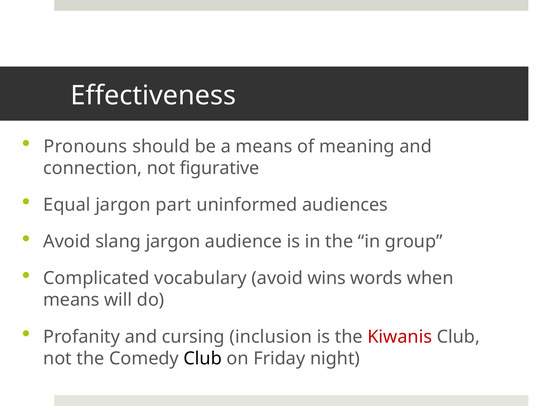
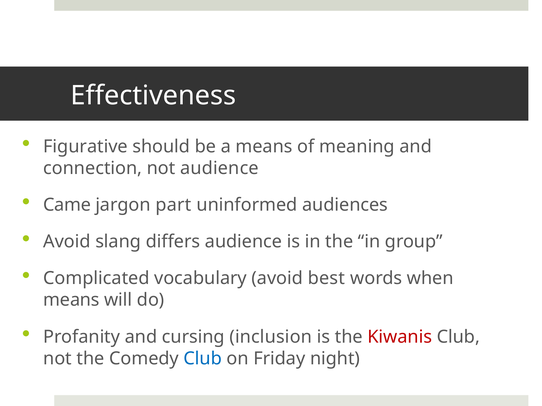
Pronouns: Pronouns -> Figurative (85, 147)
not figurative: figurative -> audience (219, 168)
Equal: Equal -> Came (67, 205)
slang jargon: jargon -> differs (173, 242)
wins: wins -> best (327, 279)
Club colour: black -> blue (203, 359)
